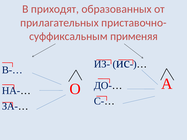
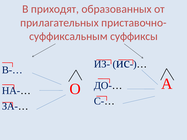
применяя: применяя -> суффиксы (134, 36)
